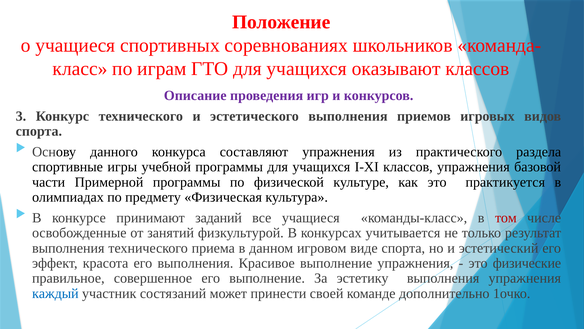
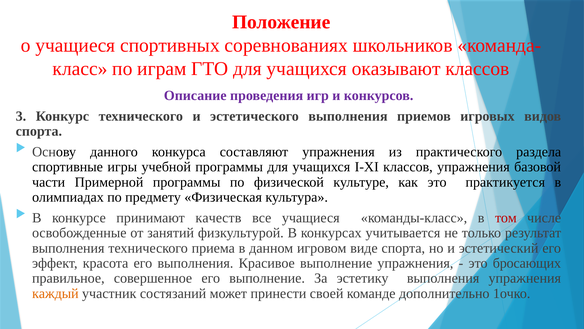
заданий: заданий -> качеств (218, 218)
физические: физические -> бросающих (527, 263)
каждый colour: blue -> orange (55, 293)
